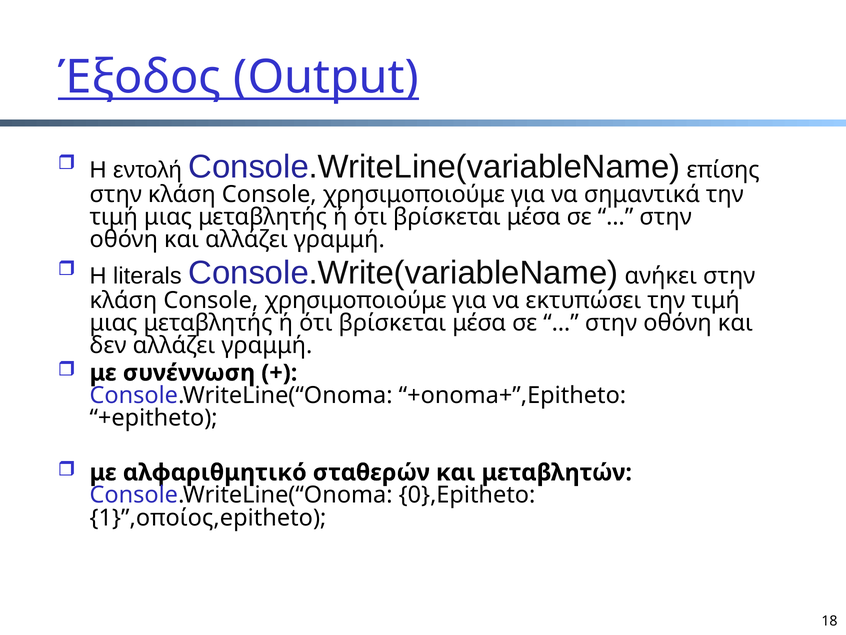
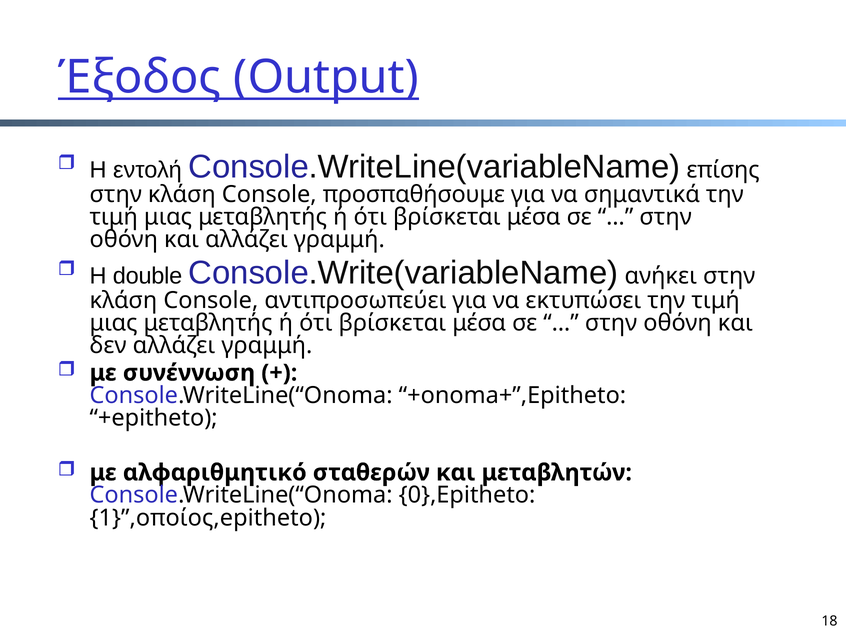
χρησιμοποιούμε: χρησιμοποιούμε -> προσπαθήσουμε (414, 194)
literals: literals -> double (148, 276)
χρησιμοποιούμε: χρησιμοποιούμε -> αντιπροσωπεύει (355, 300)
